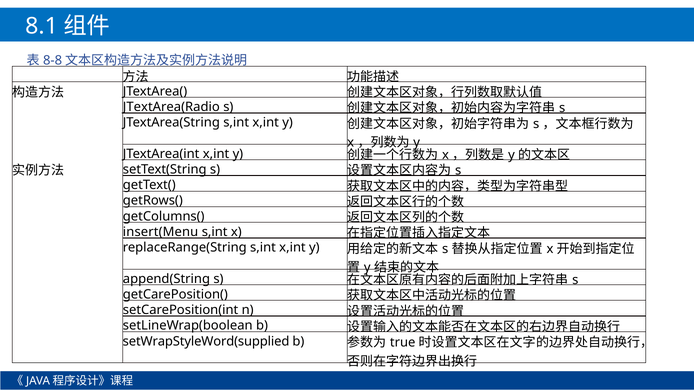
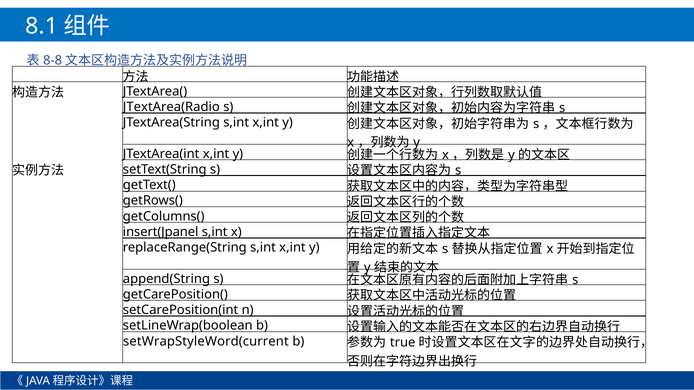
insert(Menu: insert(Menu -> insert(Jpanel (161, 232)
setWrapStyleWord(supplied: setWrapStyleWord(supplied -> setWrapStyleWord(current (206, 342)
